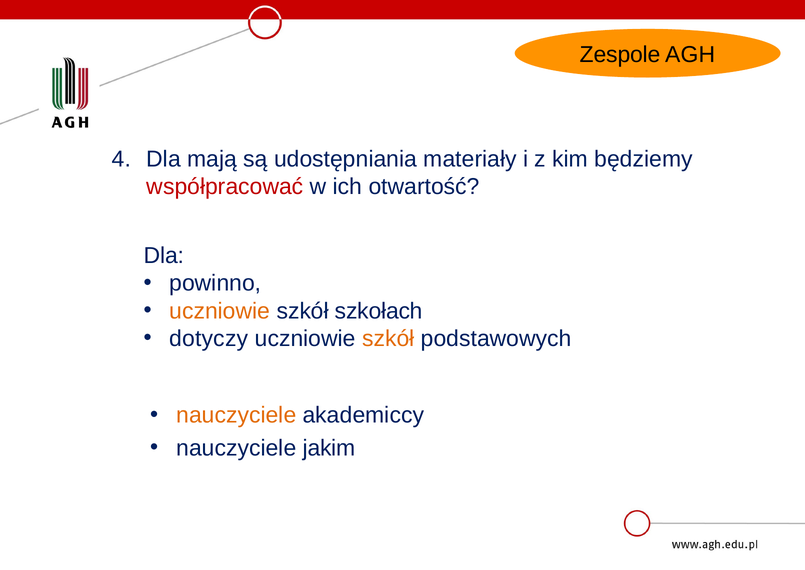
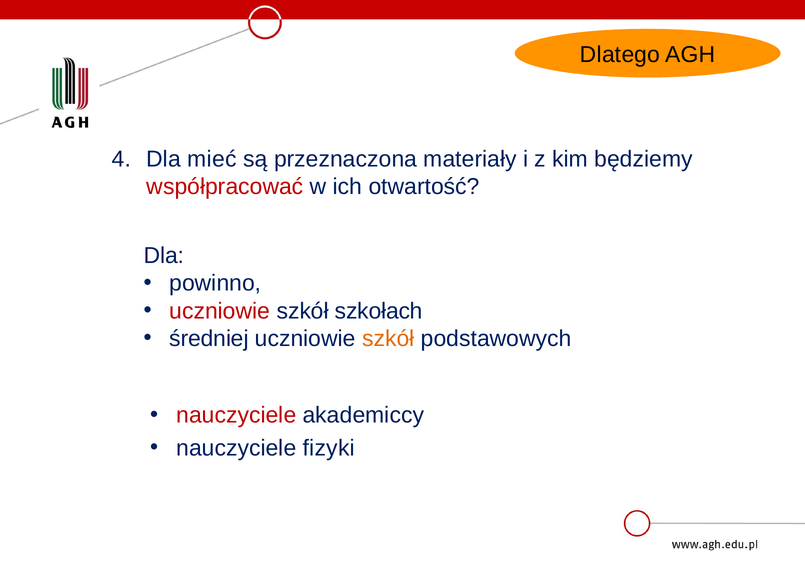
Zespole: Zespole -> Dlatego (620, 55)
mają: mają -> mieć (212, 159)
udostępniania: udostępniania -> przeznaczona (346, 159)
uczniowie colour: orange -> red (220, 311)
dotyczy: dotyczy -> średniej (209, 338)
nauczyciele colour: orange -> red (236, 415)
jakim: jakim -> fizyki (329, 448)
